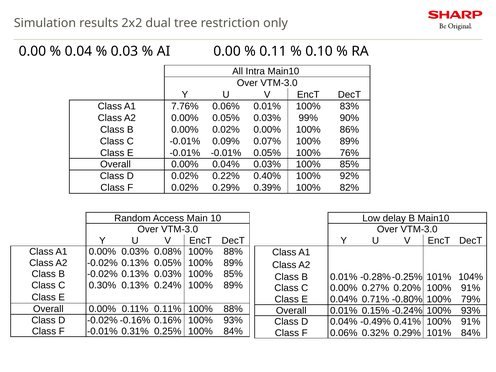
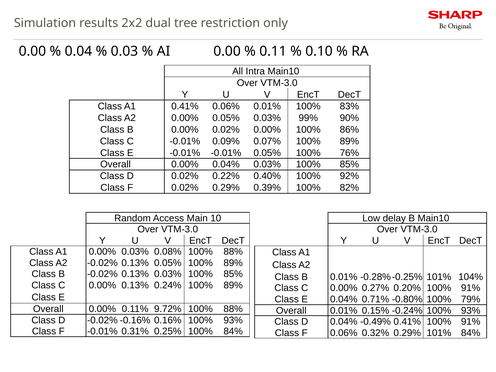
A1 7.76%: 7.76% -> 0.41% (185, 106)
0.30%: 0.30% -> 0.00% (102, 285)
0.11% 0.11%: 0.11% -> 9.72% (168, 309)
